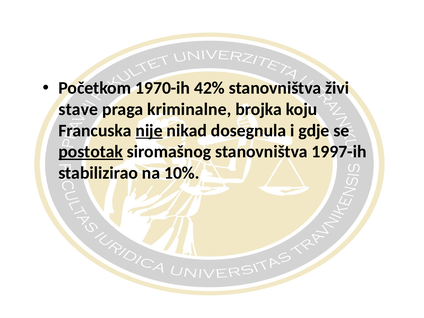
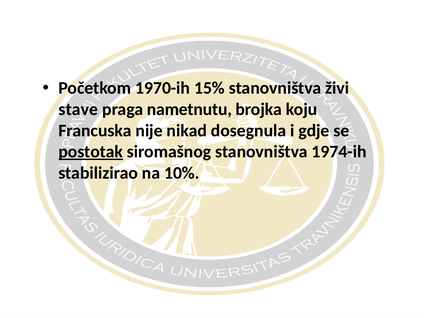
42%: 42% -> 15% (209, 88)
kriminalne: kriminalne -> nametnutu (189, 109)
nije underline: present -> none (149, 131)
1997-ih: 1997-ih -> 1974-ih (339, 152)
